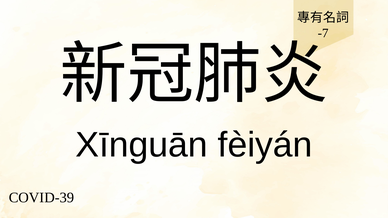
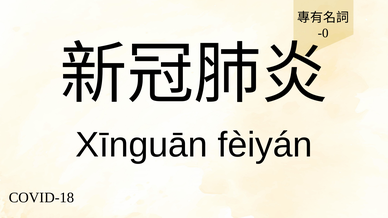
-7: -7 -> -0 (323, 33)
COVID-39: COVID-39 -> COVID-18 (42, 198)
